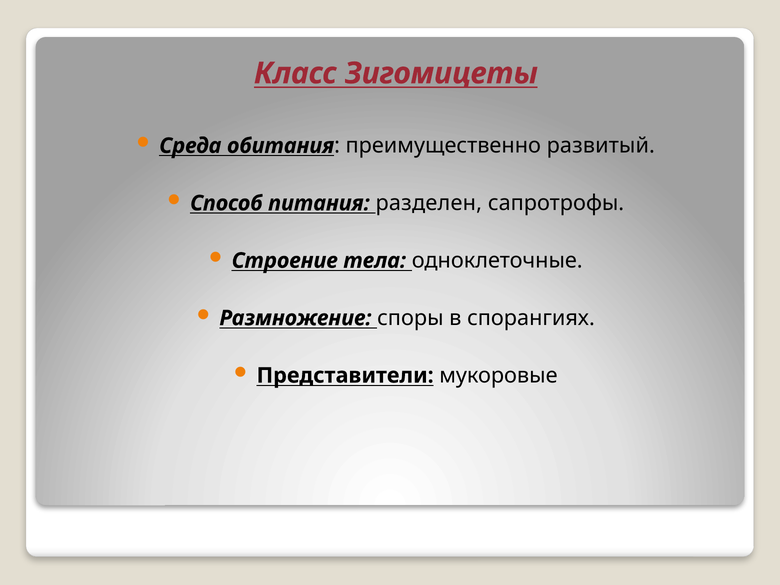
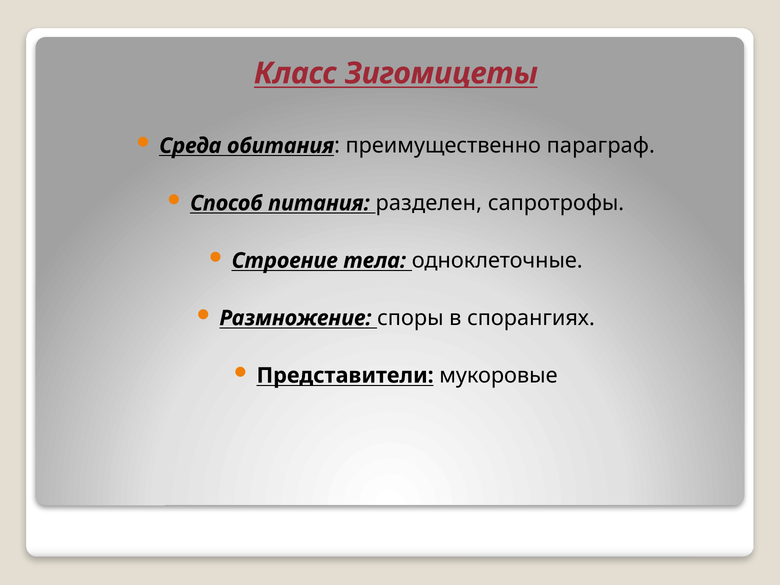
развитый: развитый -> параграф (601, 146)
